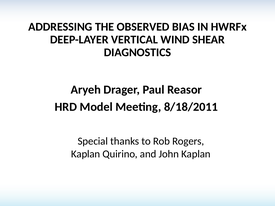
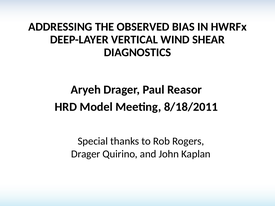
Kaplan: Kaplan -> Drager (86, 154)
